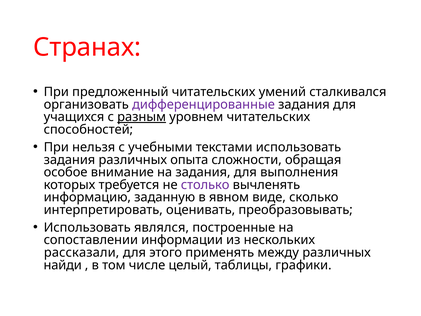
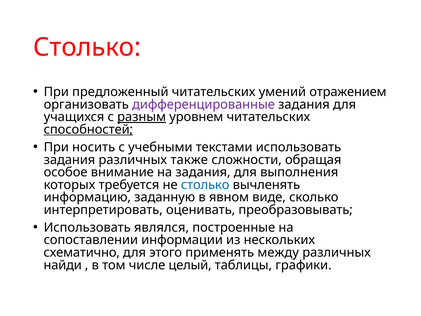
Странах: Странах -> Столько (87, 47)
сталкивался: сталкивался -> отражением (348, 92)
способностей underline: none -> present (88, 129)
нельзя: нельзя -> носить (94, 147)
опыта: опыта -> также (189, 160)
столько colour: purple -> blue (205, 185)
рассказали: рассказали -> схематично (82, 252)
